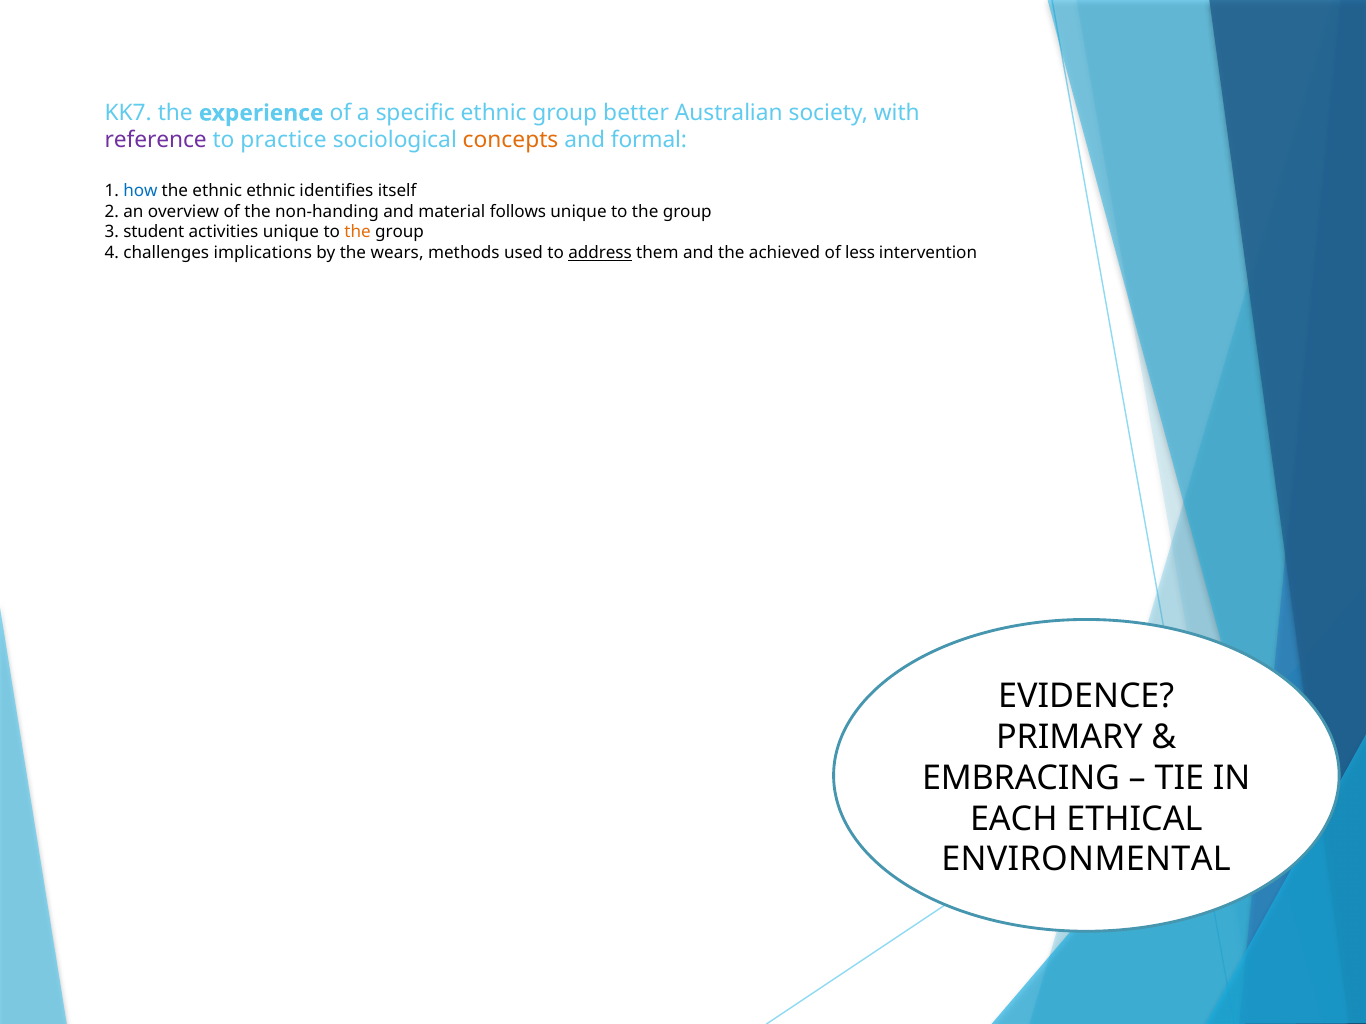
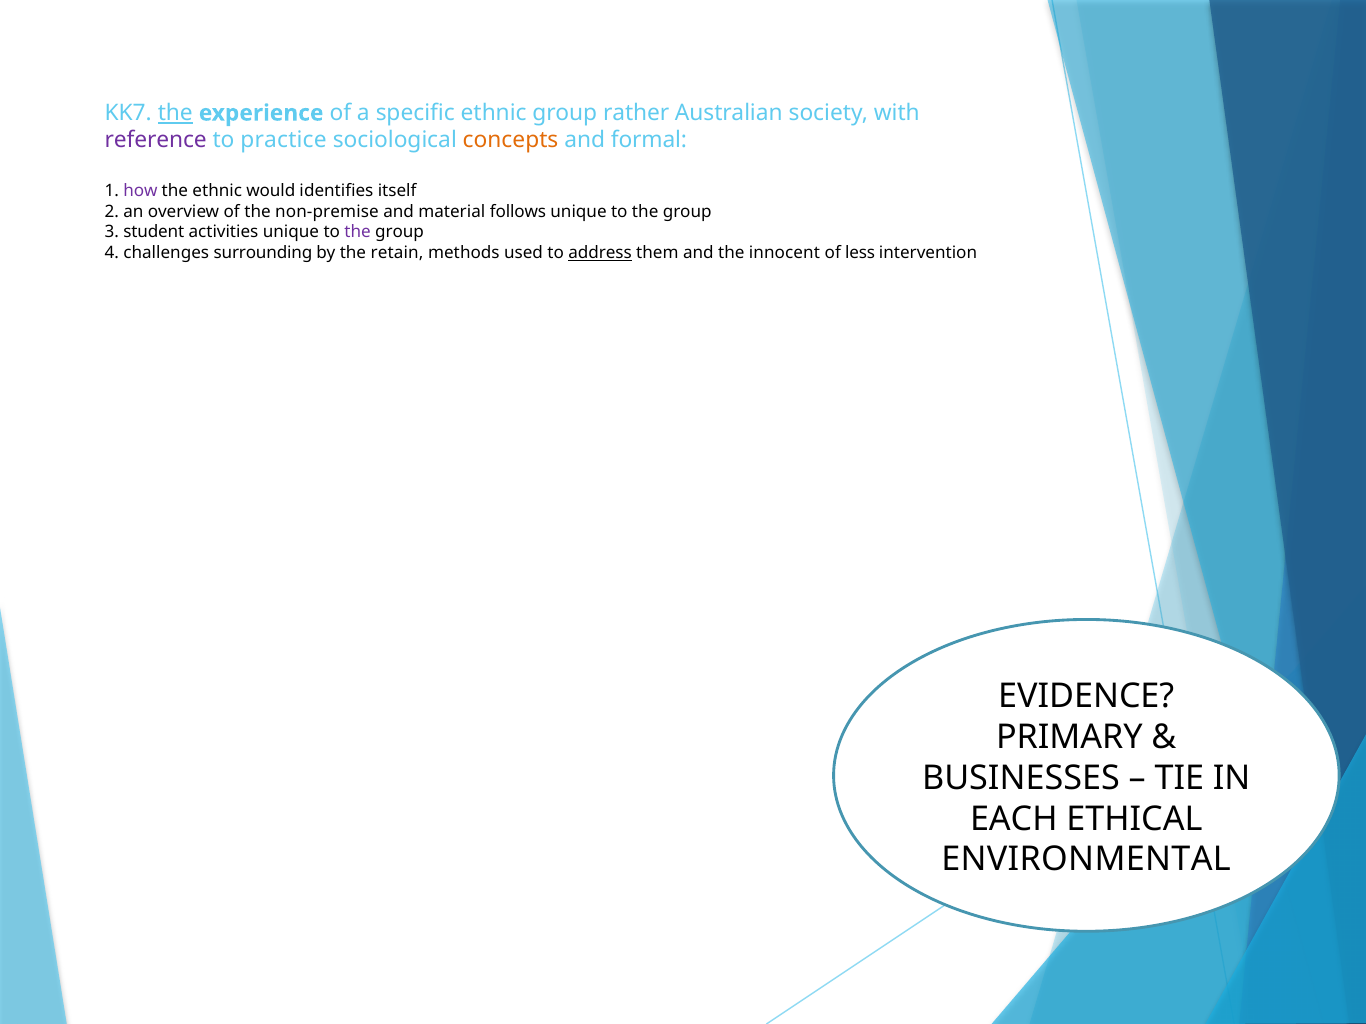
the underline: none -> present (175, 113)
better: better -> rather (636, 113)
how colour: blue -> purple (140, 191)
ethnic ethnic: ethnic -> would (271, 191)
non-handing: non-handing -> non-premise (327, 212)
the colour: orange -> purple (358, 232)
implications: implications -> surrounding (263, 253)
wears: wears -> retain (397, 253)
achieved: achieved -> innocent (784, 253)
EMBRACING: EMBRACING -> BUSINESSES (1021, 778)
